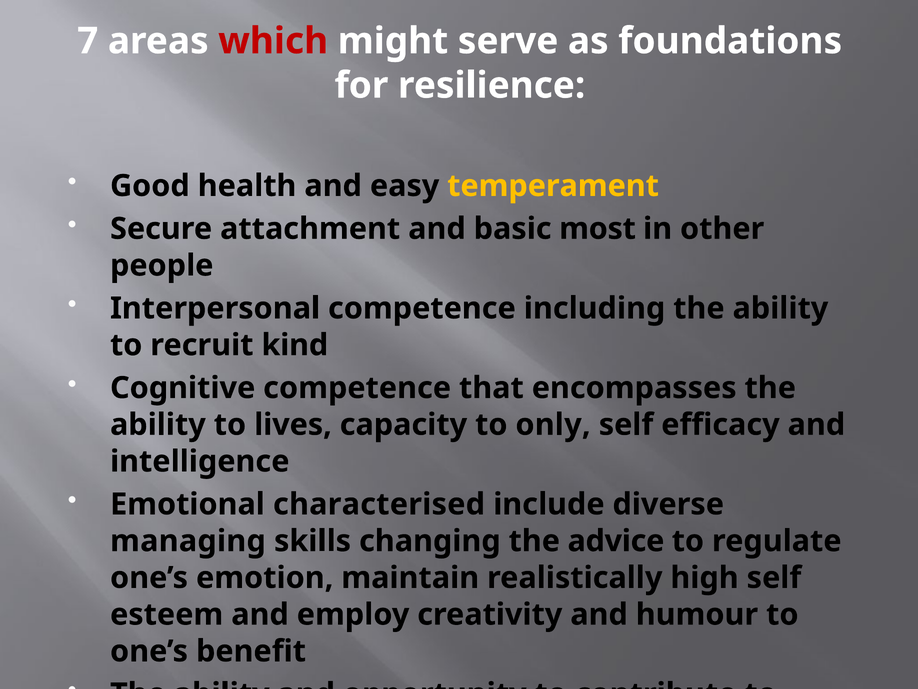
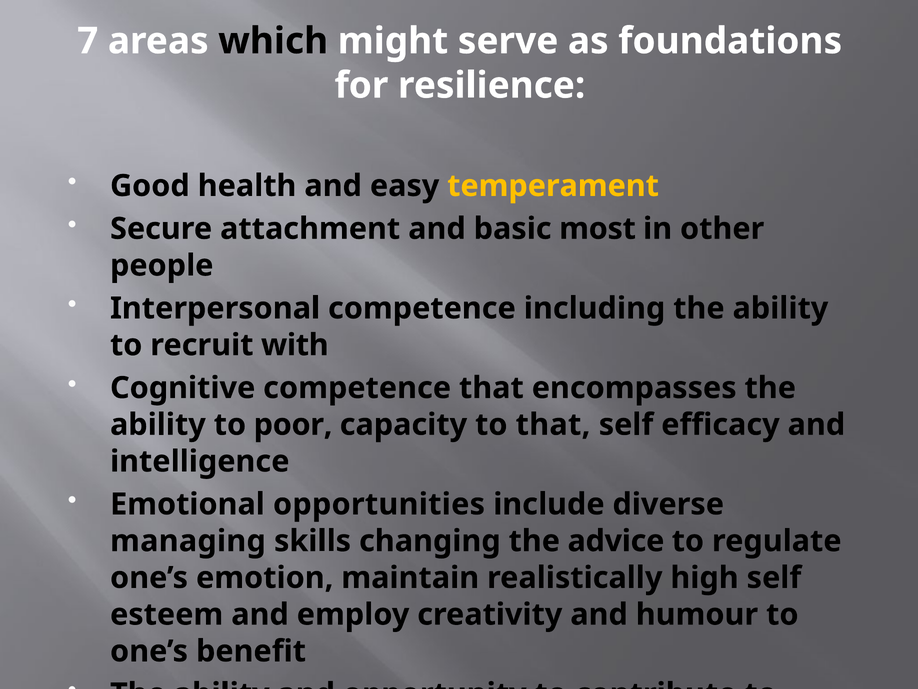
which colour: red -> black (273, 41)
kind: kind -> with (295, 345)
lives: lives -> poor (293, 424)
to only: only -> that (553, 424)
characterised: characterised -> opportunities (379, 504)
